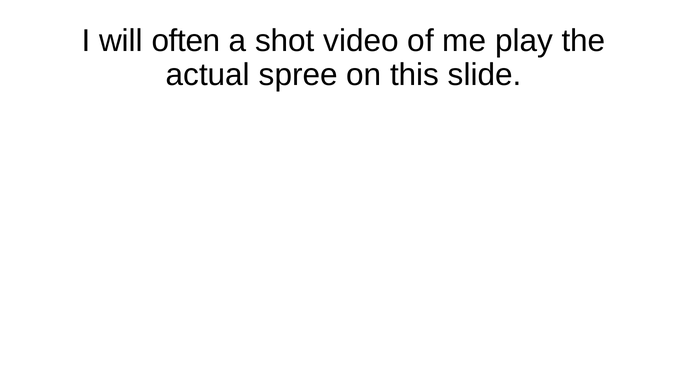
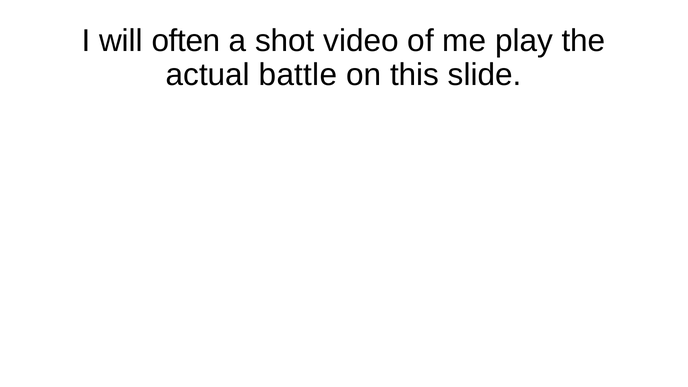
spree: spree -> battle (298, 75)
